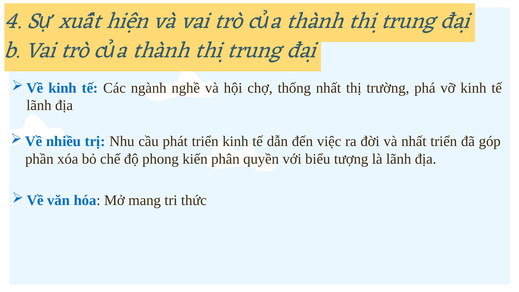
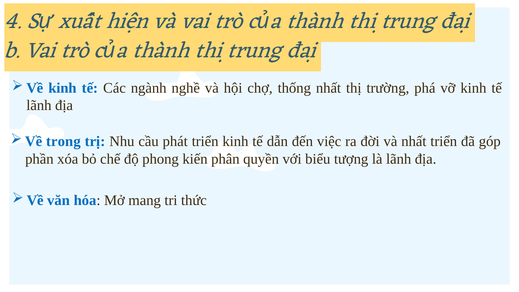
nhiều: nhiều -> trong (64, 141)
